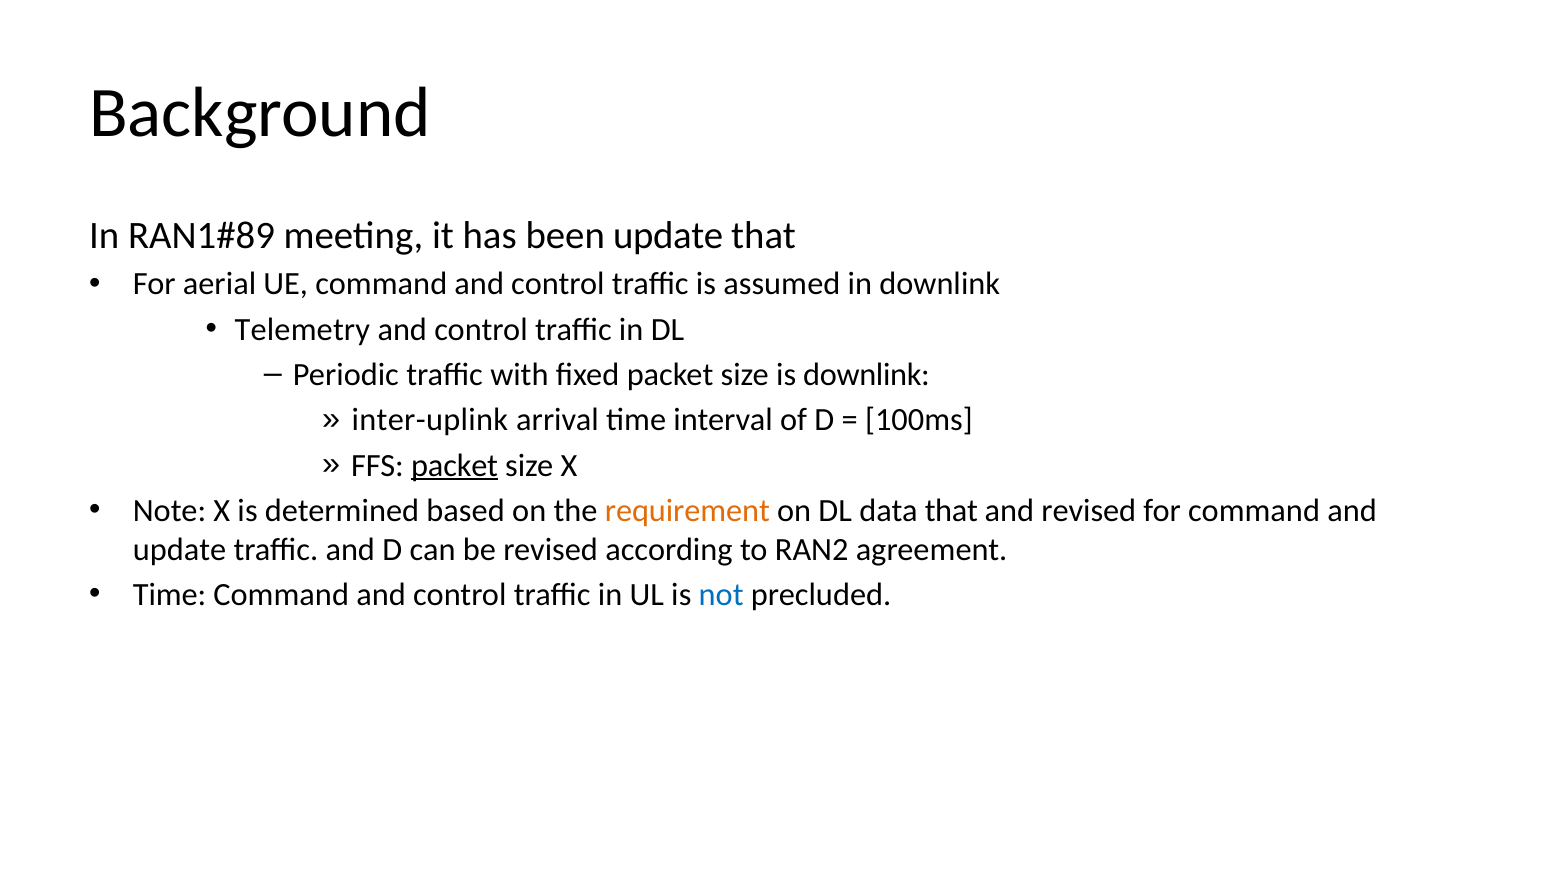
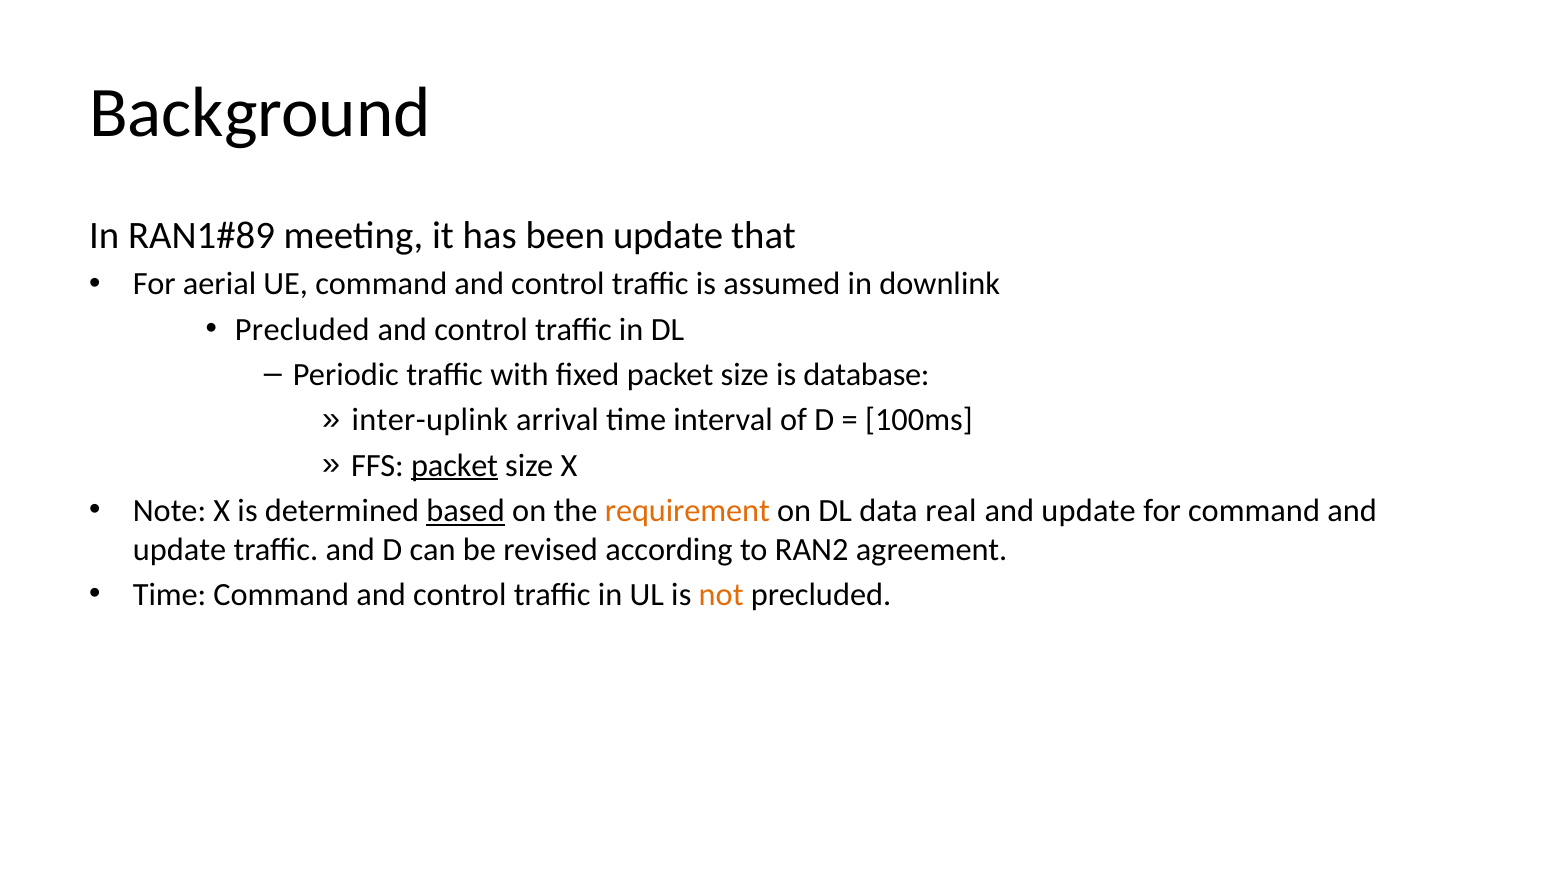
Telemetry: Telemetry -> Precluded (302, 330)
is downlink: downlink -> database (866, 375)
based underline: none -> present (466, 511)
data that: that -> real (951, 511)
revised: revised -> update (1089, 511)
not colour: blue -> orange (721, 595)
